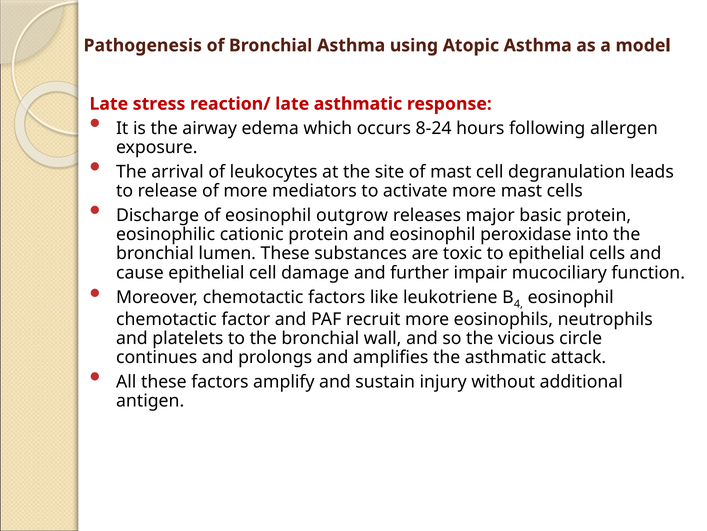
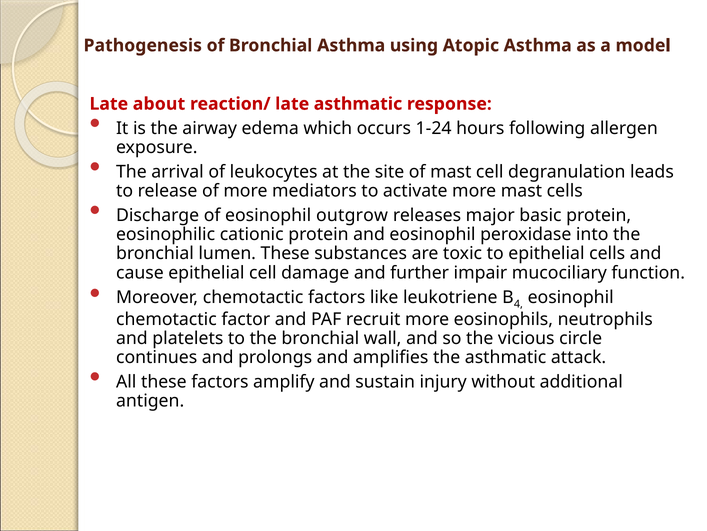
stress: stress -> about (159, 104)
8-24: 8-24 -> 1-24 (434, 128)
